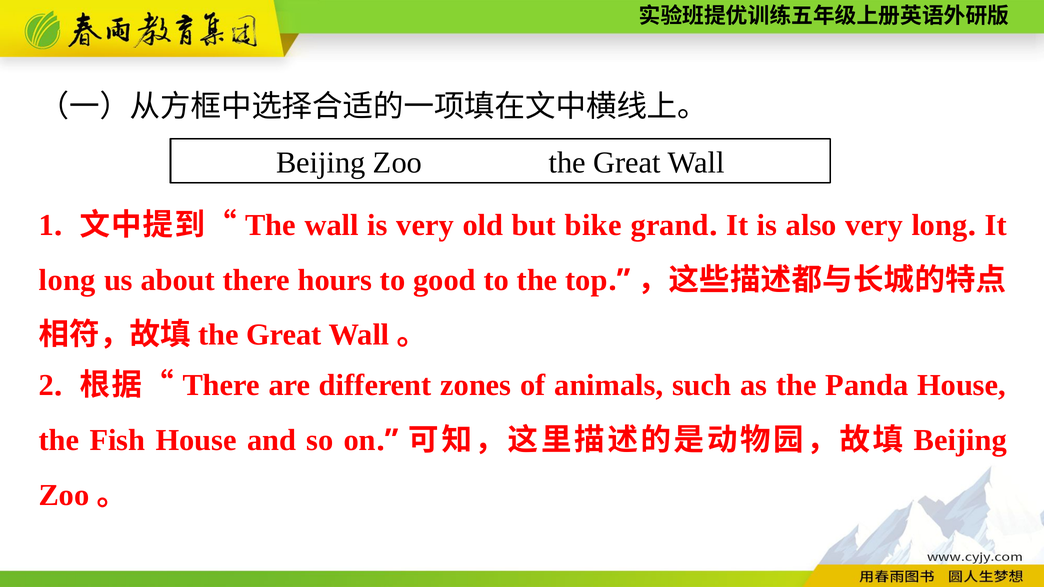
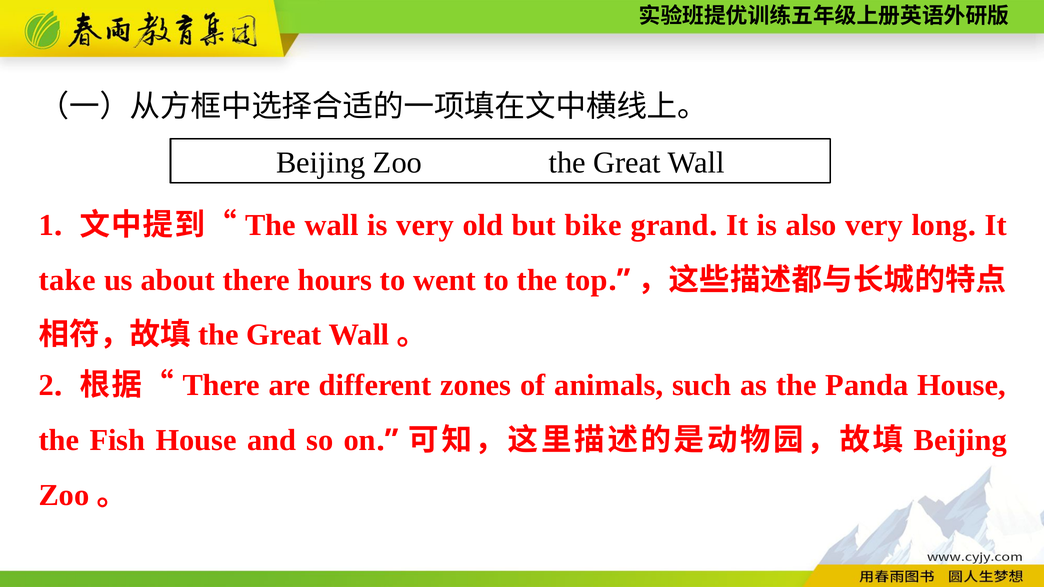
long: long -> take (67, 280)
good: good -> went (444, 280)
